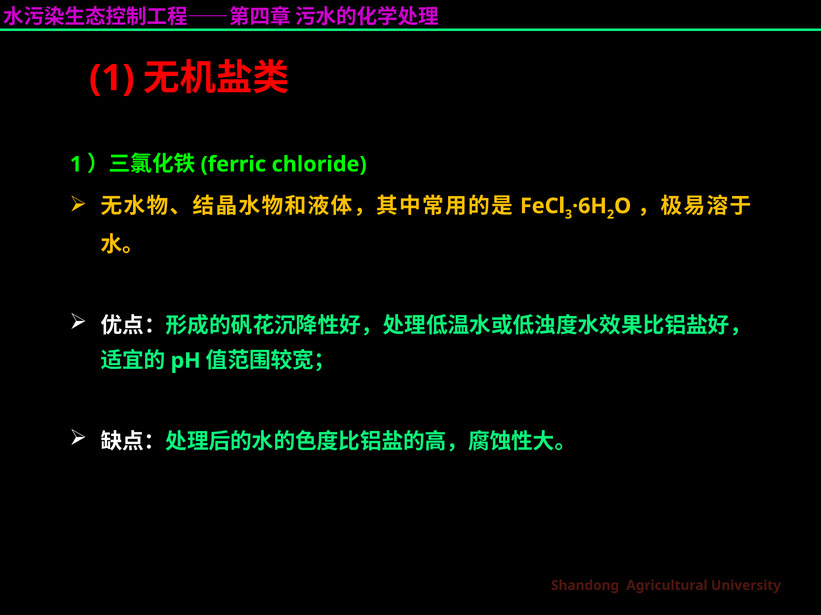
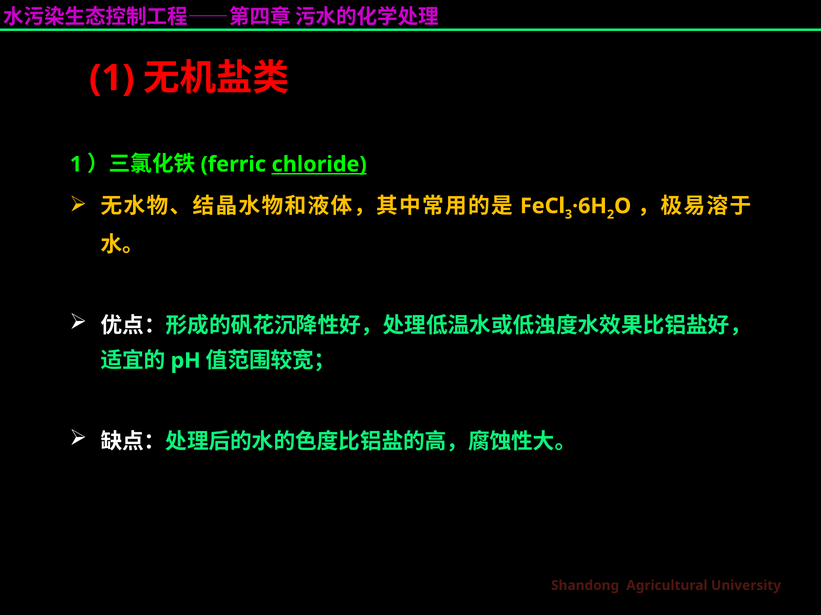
chloride underline: none -> present (319, 165)
